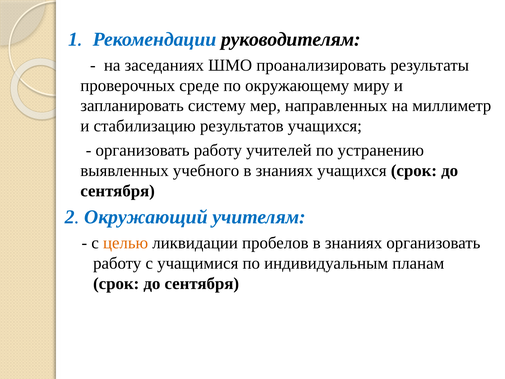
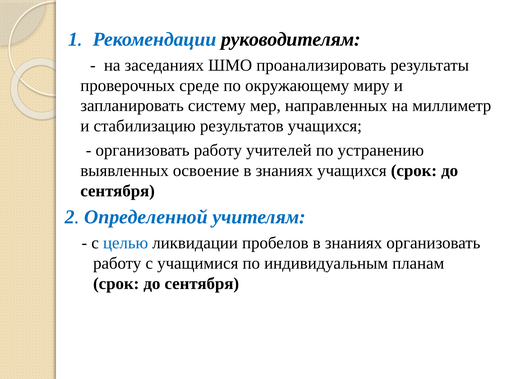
учебного: учебного -> освоение (206, 170)
Окружающий: Окружающий -> Определенной (146, 217)
целью colour: orange -> blue (126, 243)
